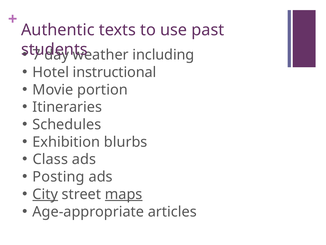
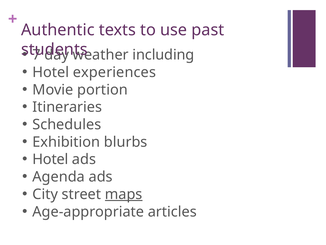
instructional: instructional -> experiences (114, 72)
Class: Class -> Hotel (50, 159)
Posting: Posting -> Agenda (59, 177)
City underline: present -> none (45, 194)
